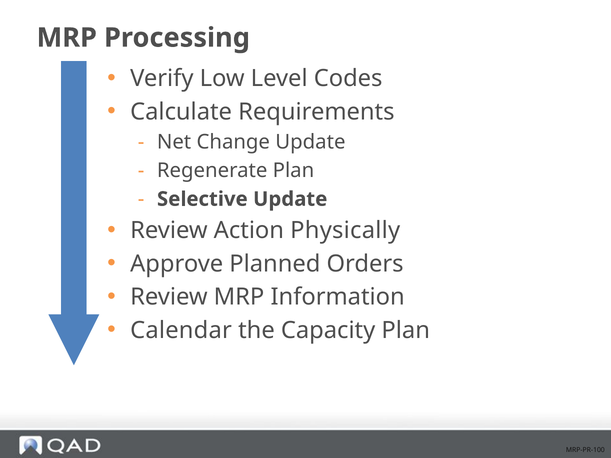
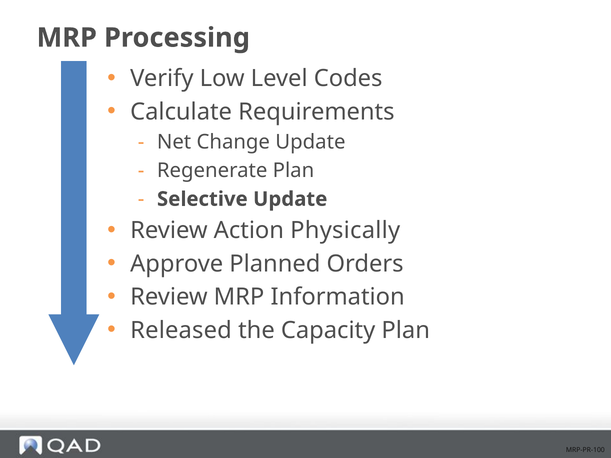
Calendar: Calendar -> Released (181, 331)
